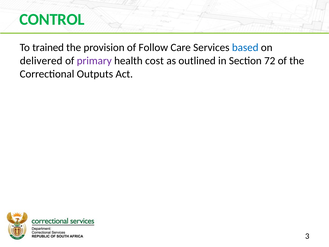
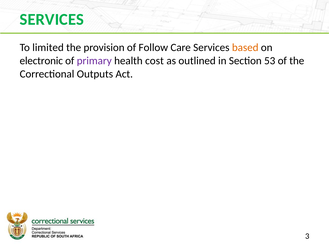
CONTROL: CONTROL -> SERVICES (52, 19)
trained: trained -> limited (48, 48)
based colour: blue -> orange (245, 48)
delivered: delivered -> electronic (41, 61)
72: 72 -> 53 (270, 61)
